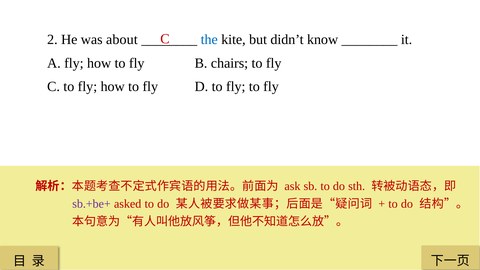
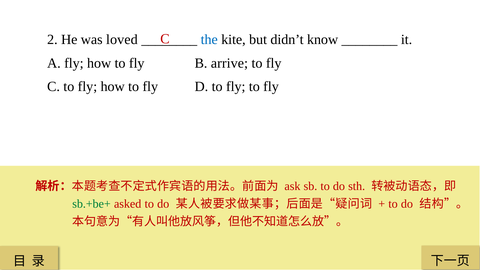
about: about -> loved (122, 40)
chairs: chairs -> arrive (229, 63)
sb.+be+ colour: purple -> green (91, 204)
